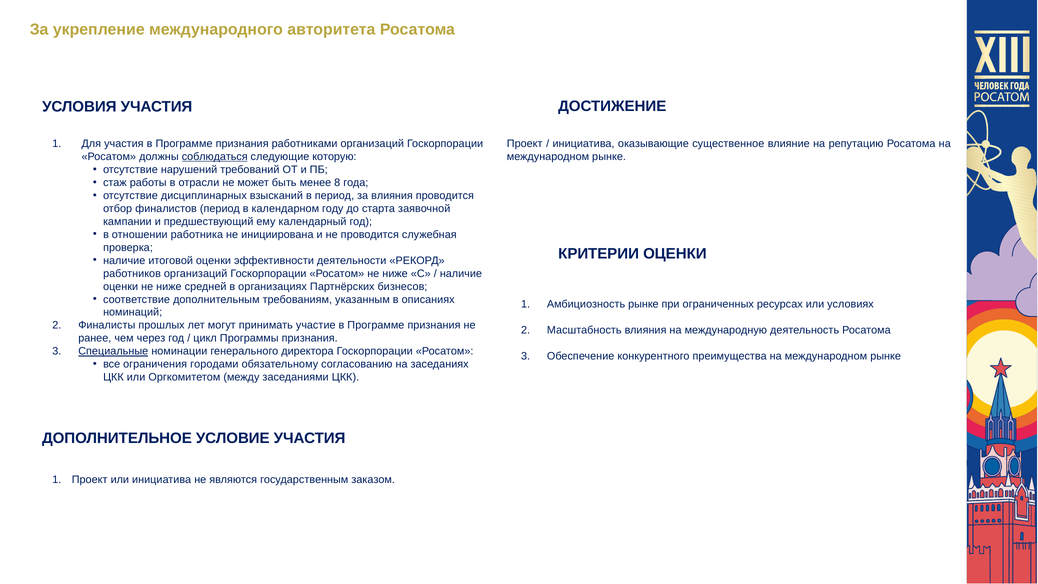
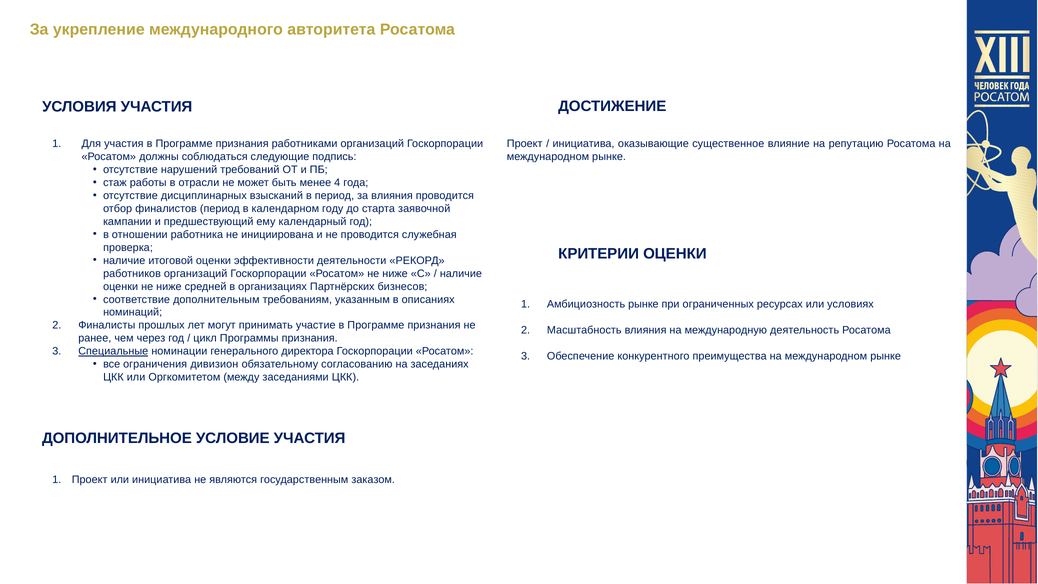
соблюдаться underline: present -> none (215, 157)
которую: которую -> подпись (334, 157)
8: 8 -> 4 (337, 183)
городами: городами -> дивизион (214, 364)
